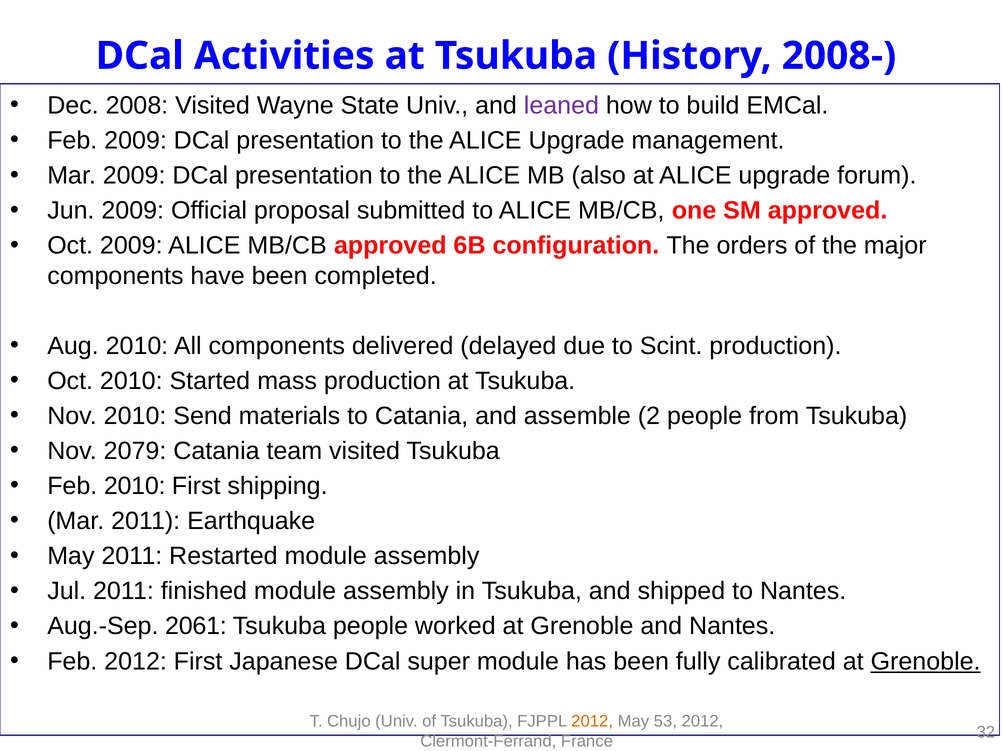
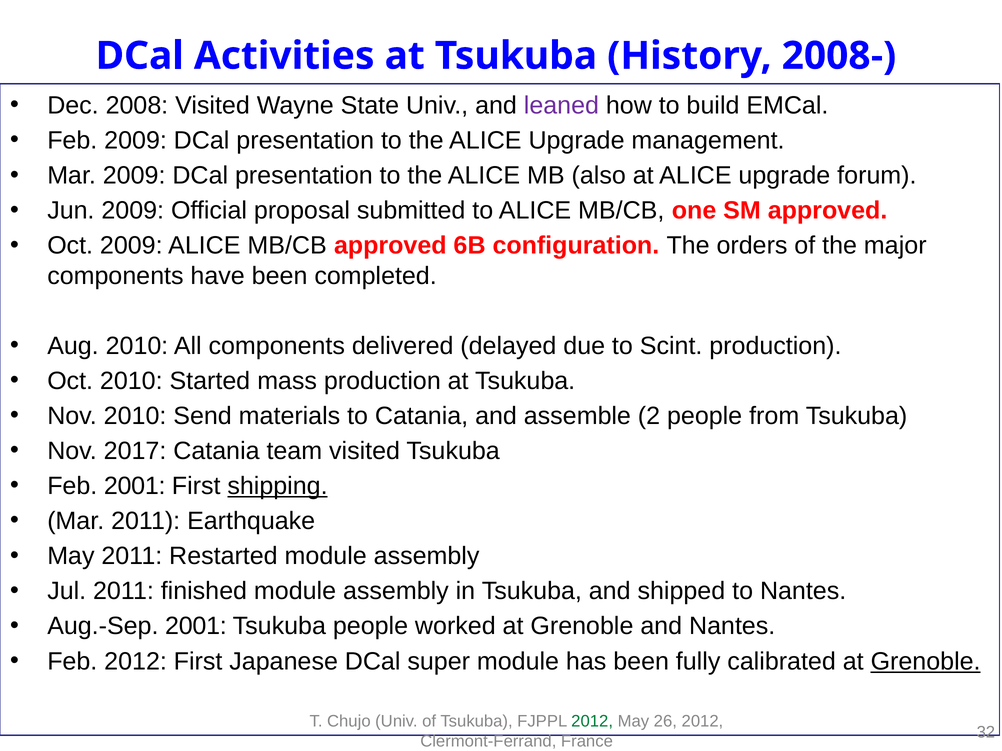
2079: 2079 -> 2017 (135, 451)
Feb 2010: 2010 -> 2001 (135, 486)
shipping underline: none -> present (277, 486)
Aug.-Sep 2061: 2061 -> 2001 (196, 627)
2012 colour: orange -> green (592, 722)
53: 53 -> 26 (665, 722)
